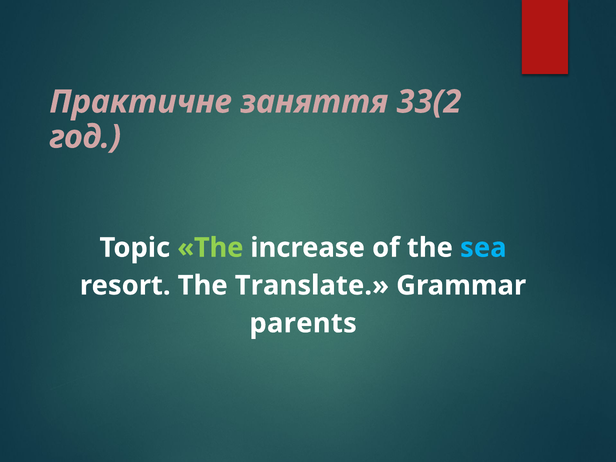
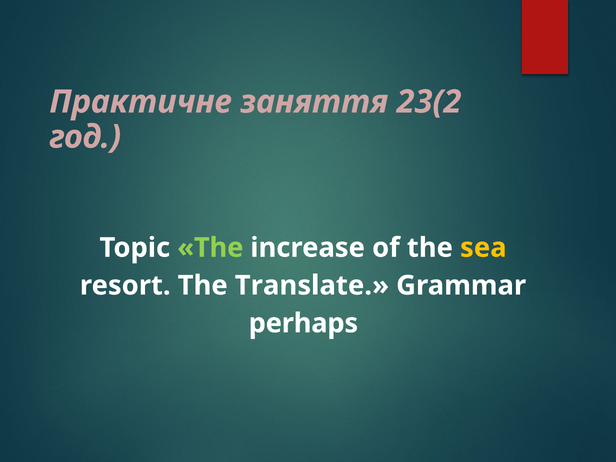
33(2: 33(2 -> 23(2 (429, 102)
sea colour: light blue -> yellow (483, 248)
parents: parents -> perhaps (303, 323)
